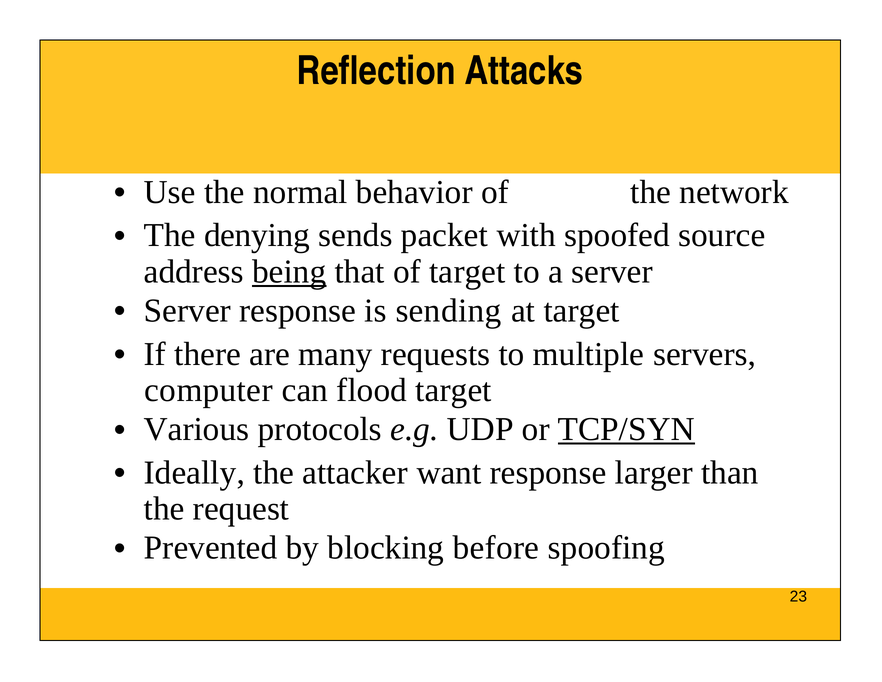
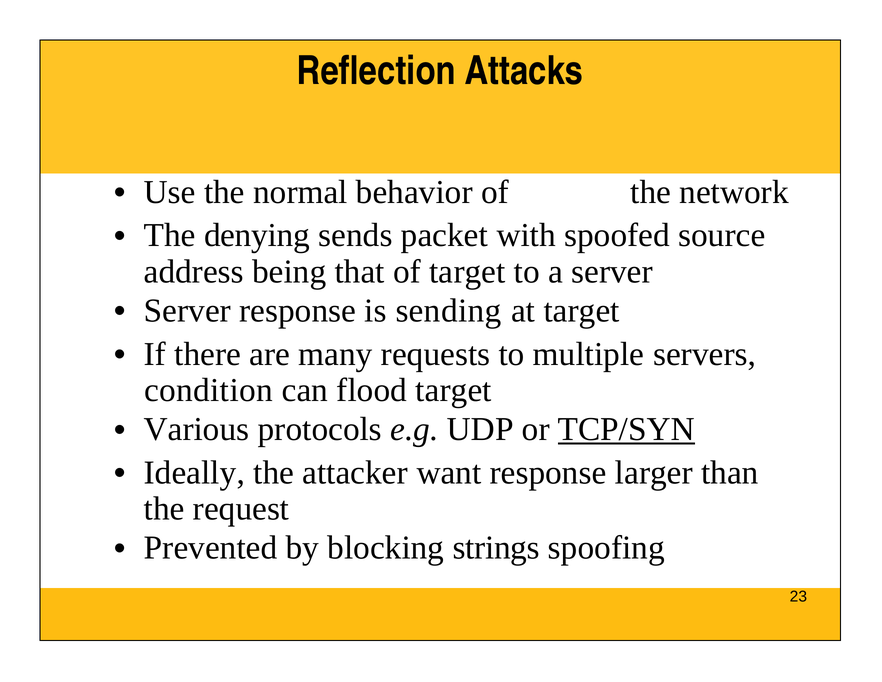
being underline: present -> none (289, 271)
computer: computer -> condition (209, 390)
before: before -> strings (496, 548)
